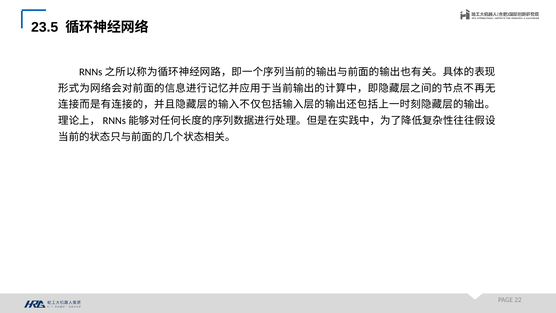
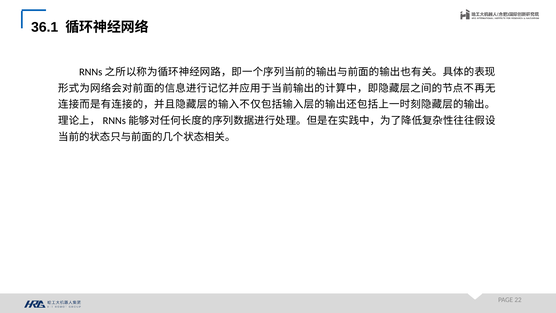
23.5: 23.5 -> 36.1 (45, 27)
